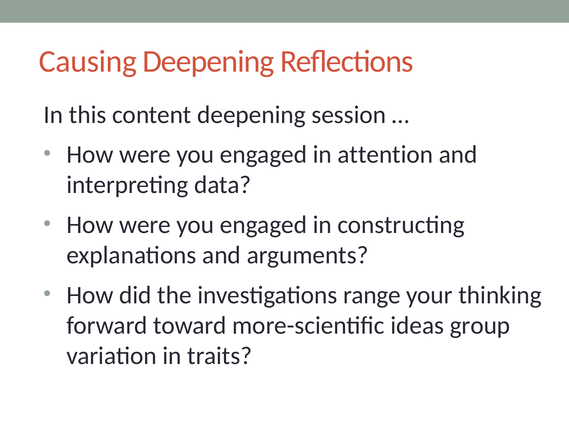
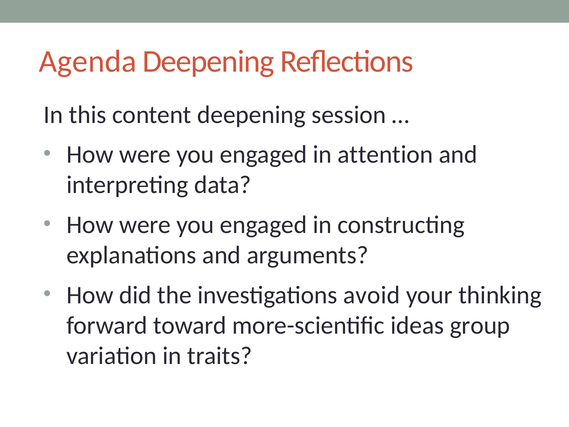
Causing: Causing -> Agenda (88, 61)
range: range -> avoid (372, 295)
